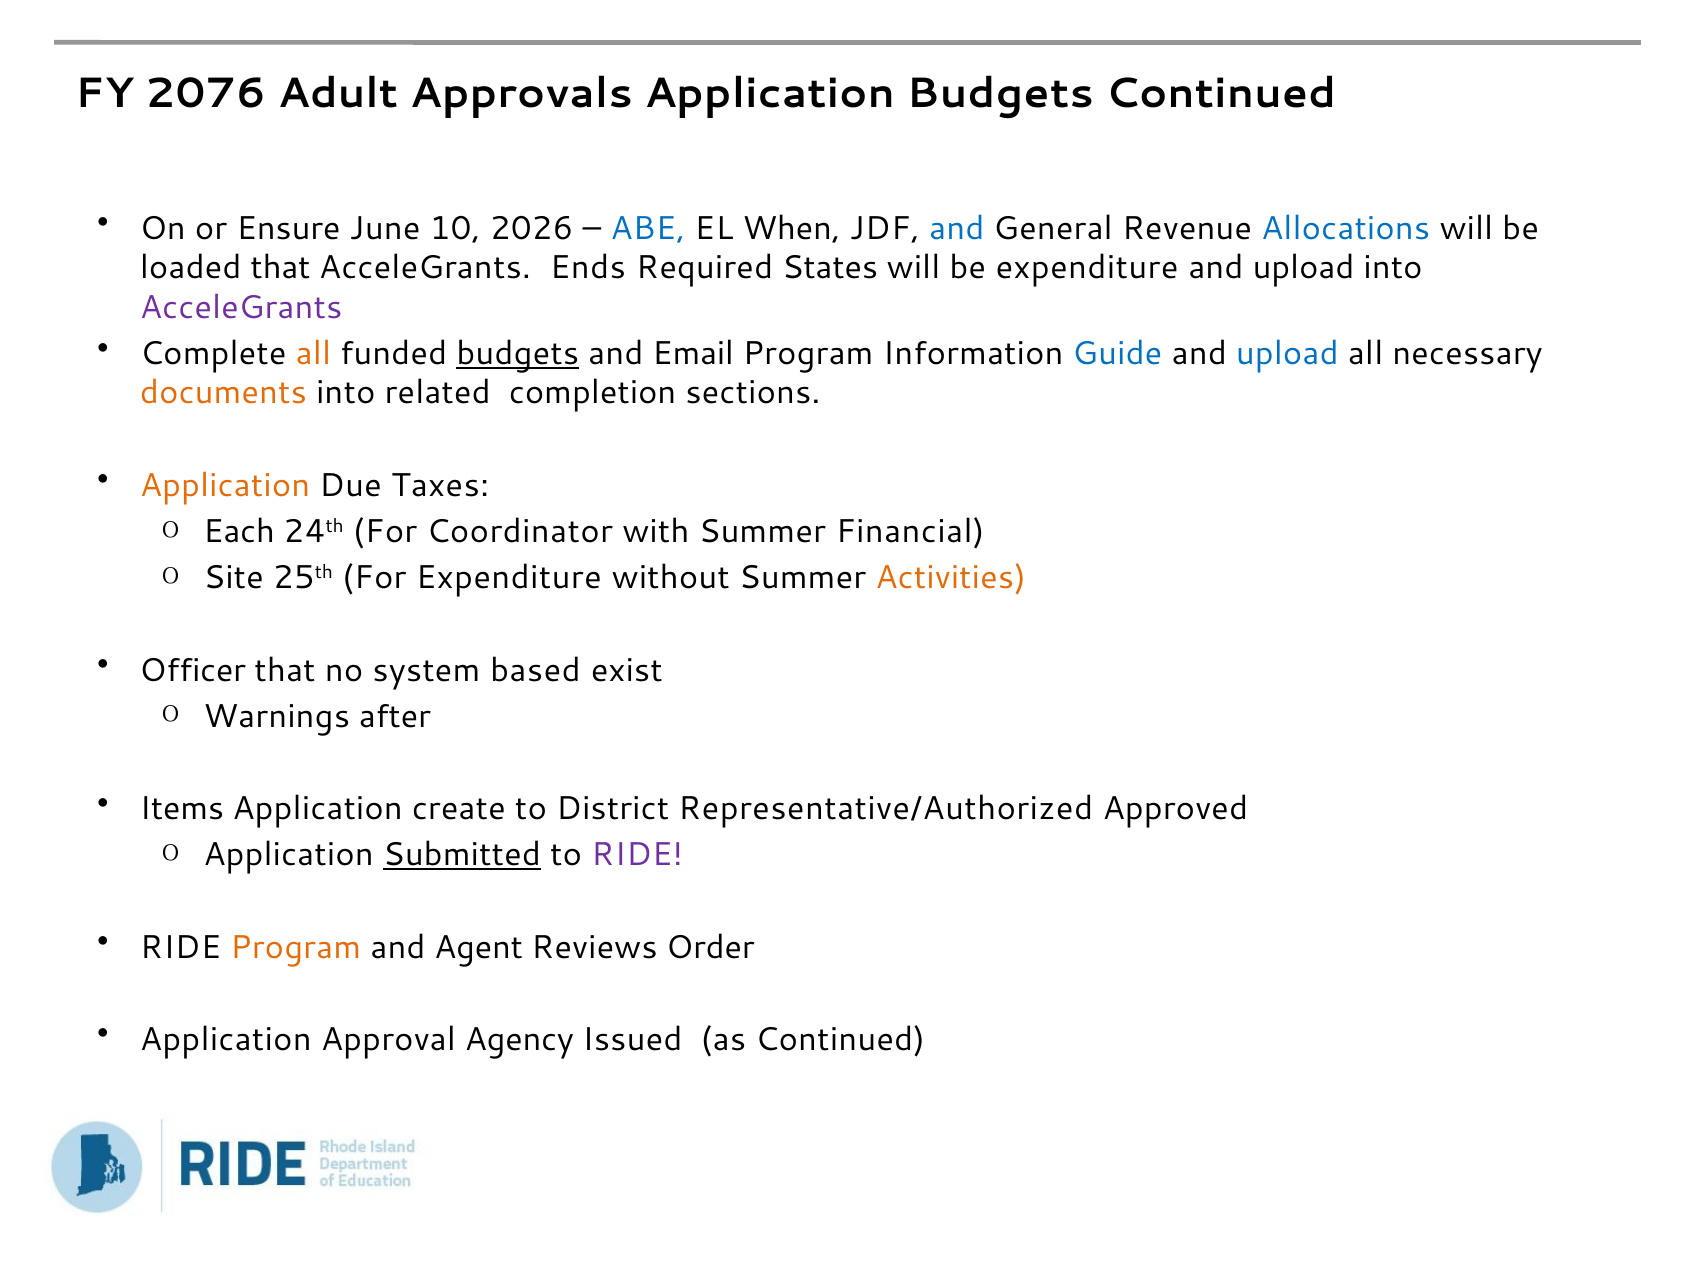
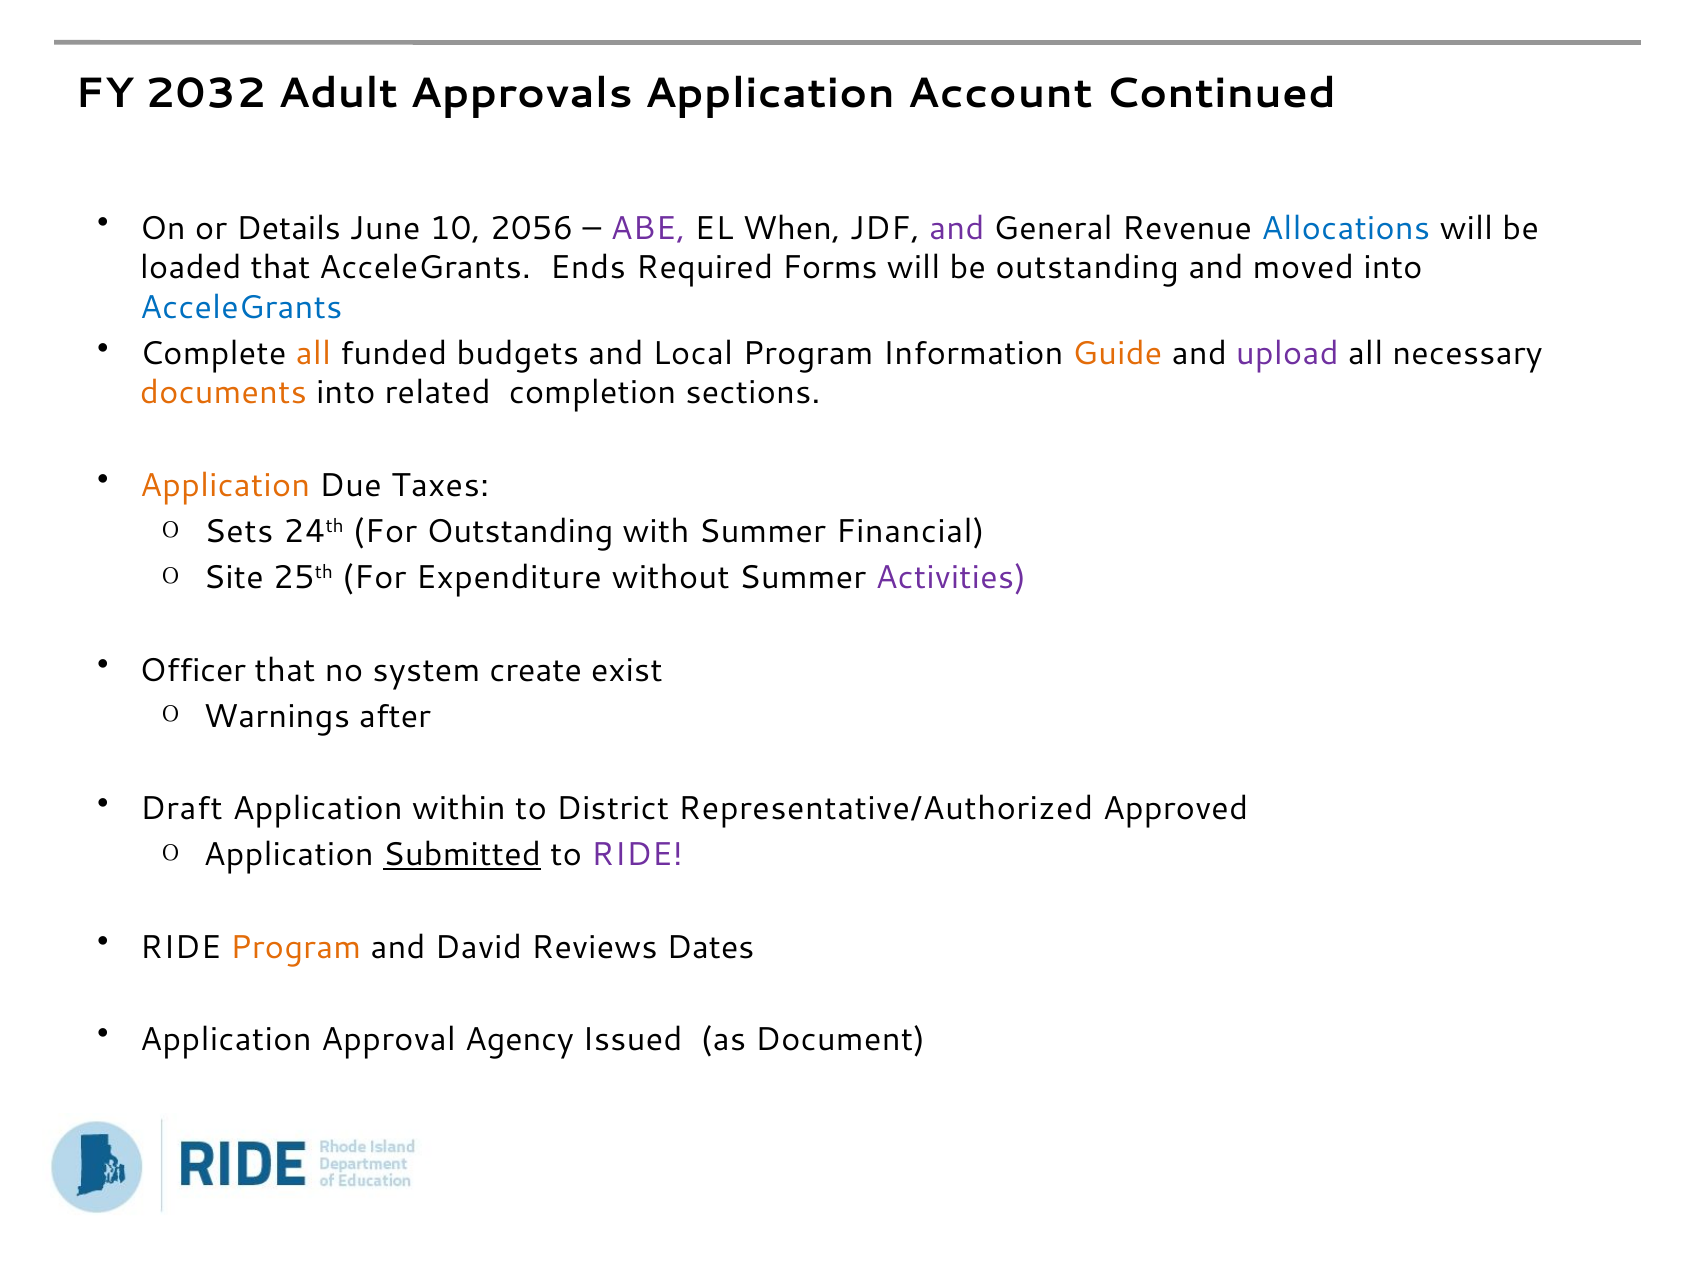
2076: 2076 -> 2032 (206, 93)
Application Budgets: Budgets -> Account (1000, 93)
Ensure: Ensure -> Details (289, 228)
2026: 2026 -> 2056 (532, 228)
ABE colour: blue -> purple (648, 228)
and colour: blue -> purple (957, 228)
States: States -> Forms (830, 268)
be expenditure: expenditure -> outstanding (1087, 268)
upload: upload -> moved (1303, 268)
AcceleGrants colour: purple -> blue (241, 307)
budgets underline: present -> none (518, 354)
Email: Email -> Local (693, 354)
Guide colour: blue -> orange (1117, 354)
upload colour: blue -> purple (1287, 354)
Each: Each -> Sets (239, 532)
For Coordinator: Coordinator -> Outstanding (520, 532)
Activities colour: orange -> purple (951, 578)
based: based -> create (536, 670)
Items: Items -> Draft (181, 809)
create: create -> within (459, 809)
Agent: Agent -> David (478, 947)
Order: Order -> Dates (710, 947)
as Continued: Continued -> Document (840, 1040)
